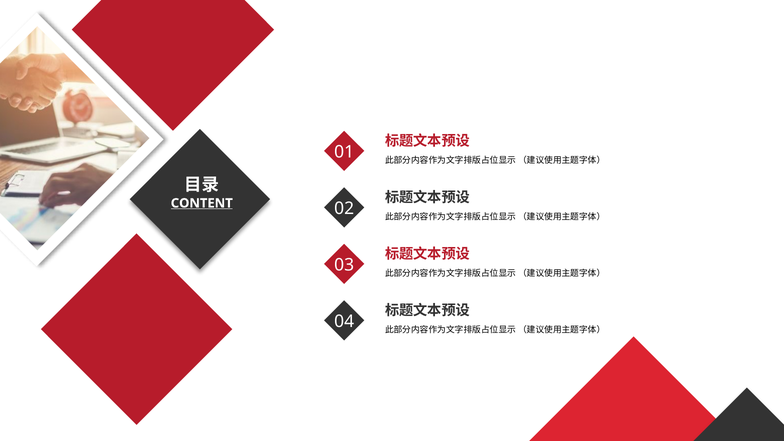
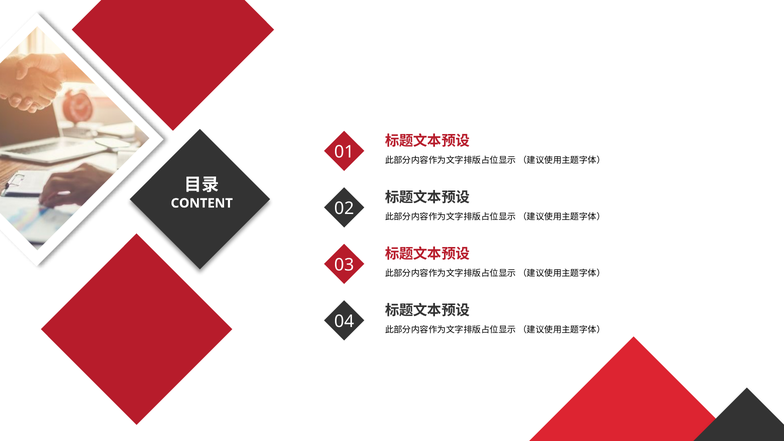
CONTENT underline: present -> none (202, 203)
